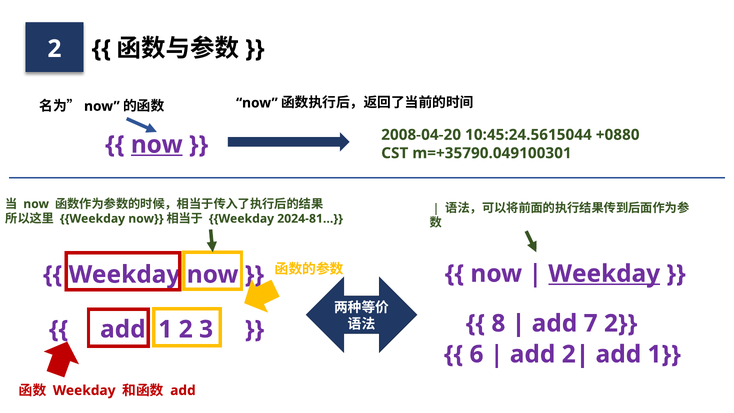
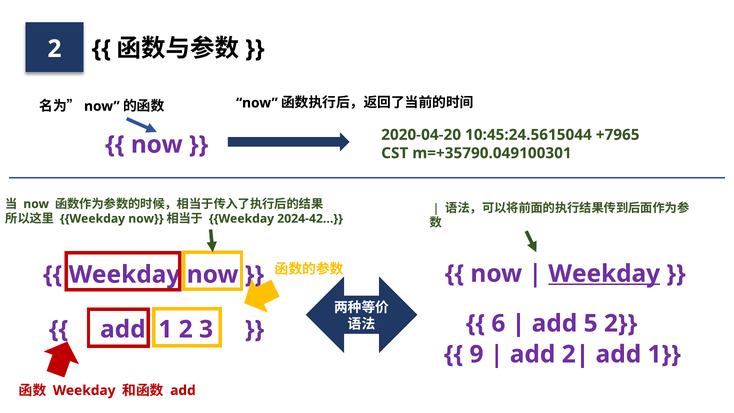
2008-04-20: 2008-04-20 -> 2020-04-20 (421, 135)
+0880: +0880 -> +7965 (618, 135)
now underline: present -> none (157, 145)
2024-81…: 2024-81… -> 2024-42… (310, 219)
8: 8 -> 6 (498, 323)
7: 7 -> 5 (591, 323)
6: 6 -> 9 (476, 354)
